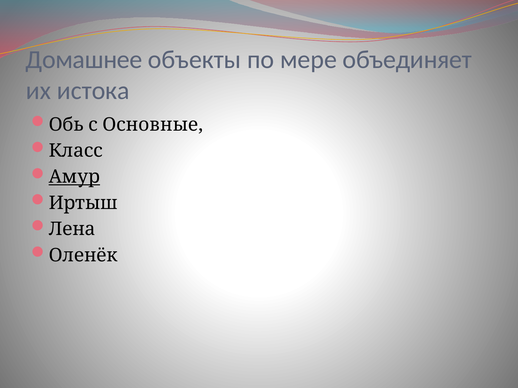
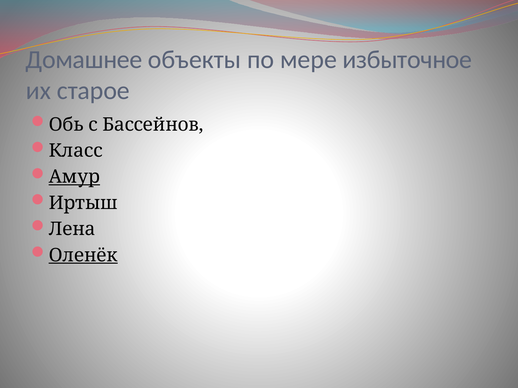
объединяет: объединяет -> избыточное (407, 60)
истока: истока -> старое (93, 91)
Основные: Основные -> Бассейнов (153, 125)
Оленёк underline: none -> present (83, 256)
